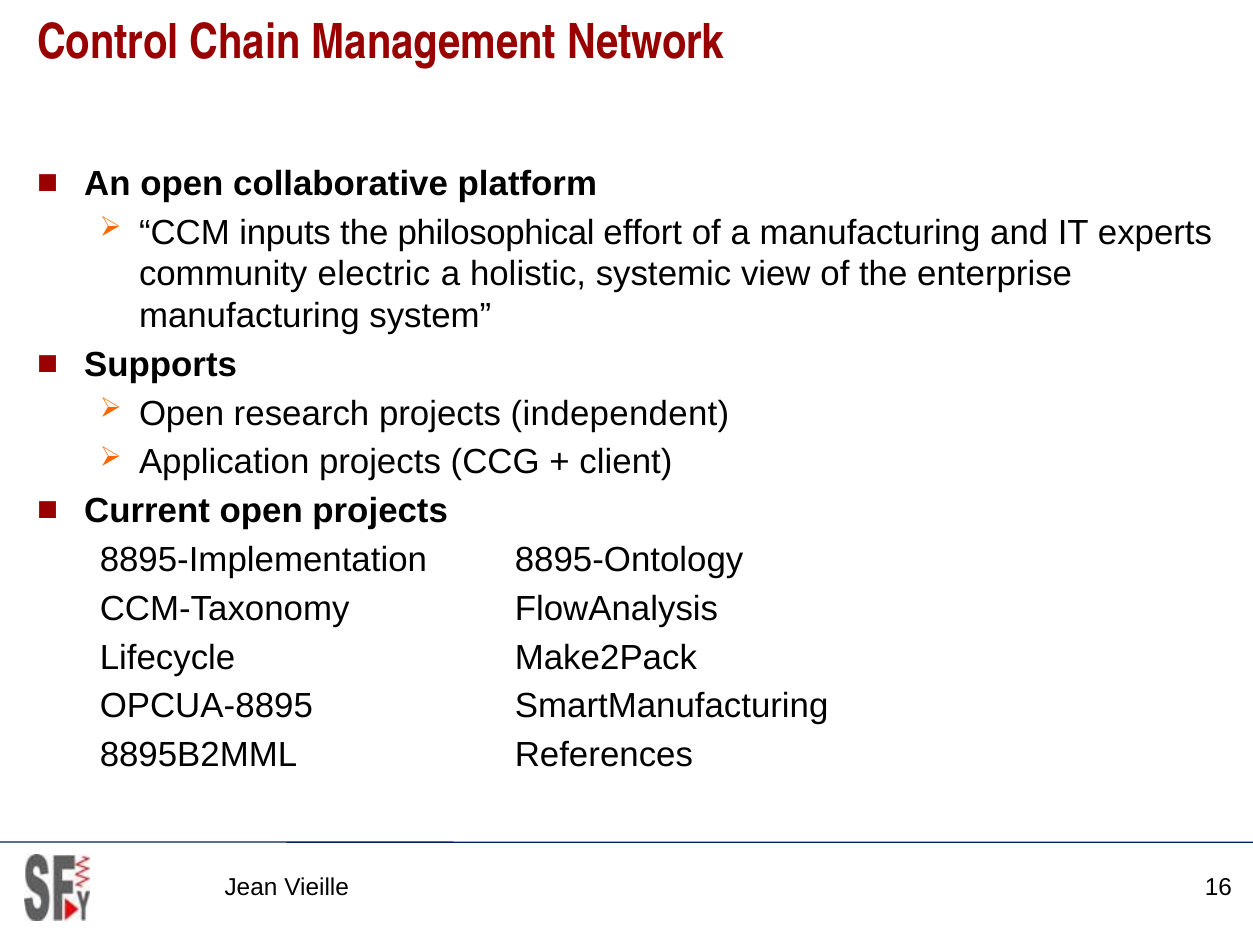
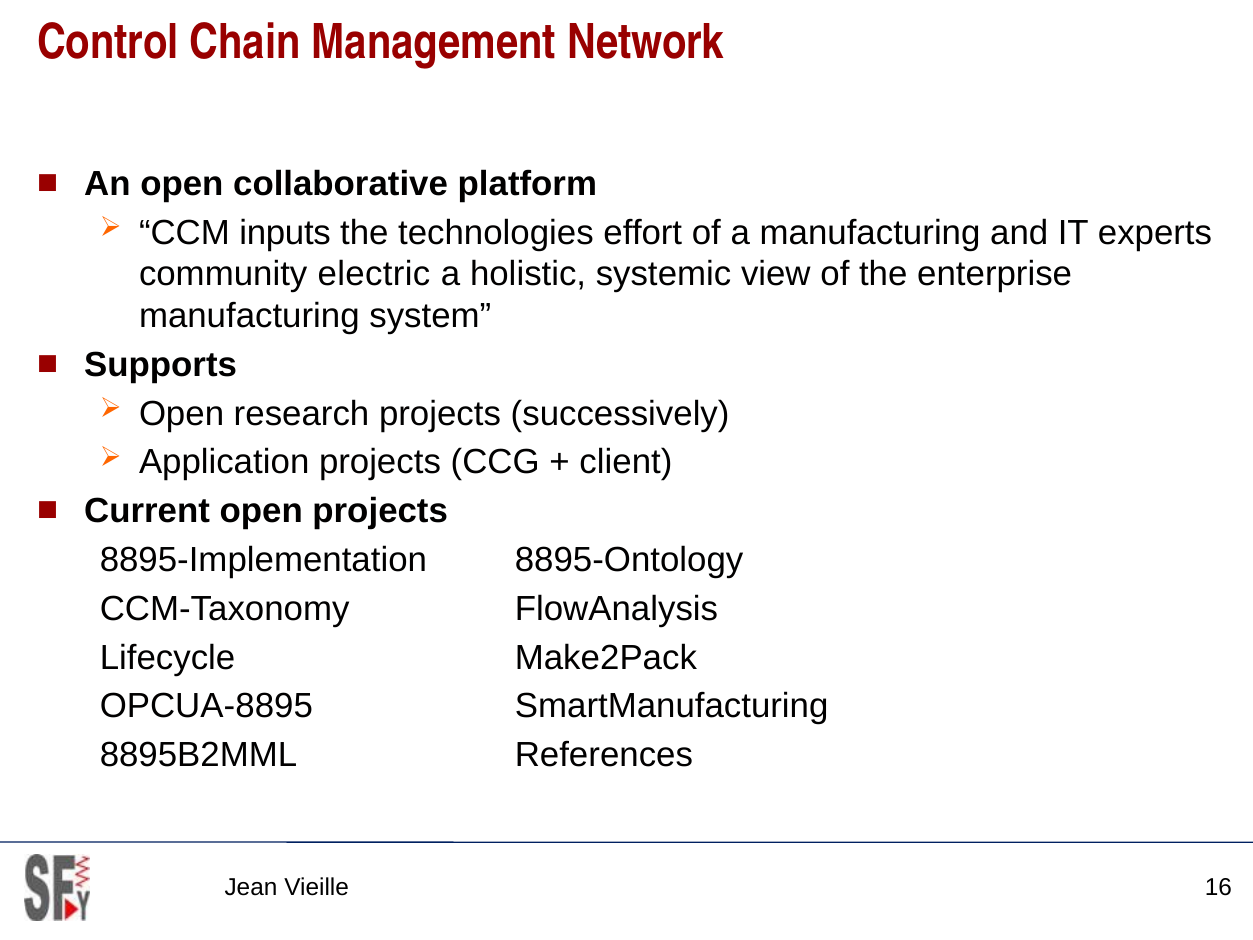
philosophical: philosophical -> technologies (496, 233)
independent: independent -> successively (620, 414)
